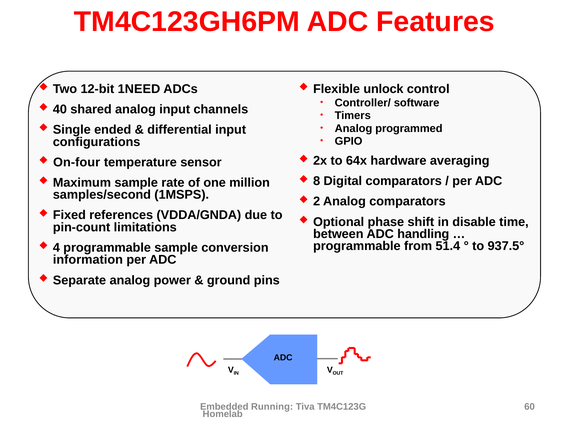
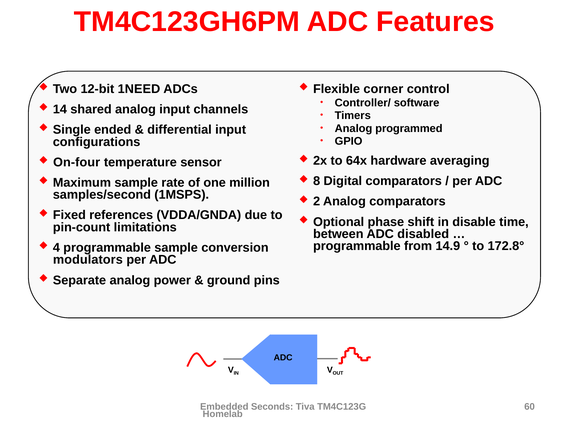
unlock: unlock -> corner (383, 89)
40: 40 -> 14 (60, 109)
handling: handling -> disabled (423, 234)
51.4: 51.4 -> 14.9 (448, 246)
937.5°: 937.5° -> 172.8° (506, 246)
information: information -> modulators (88, 260)
Running: Running -> Seconds (272, 406)
